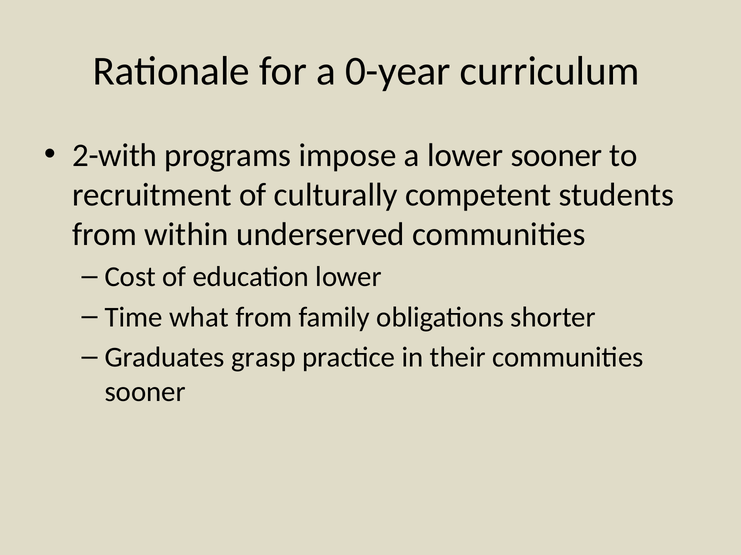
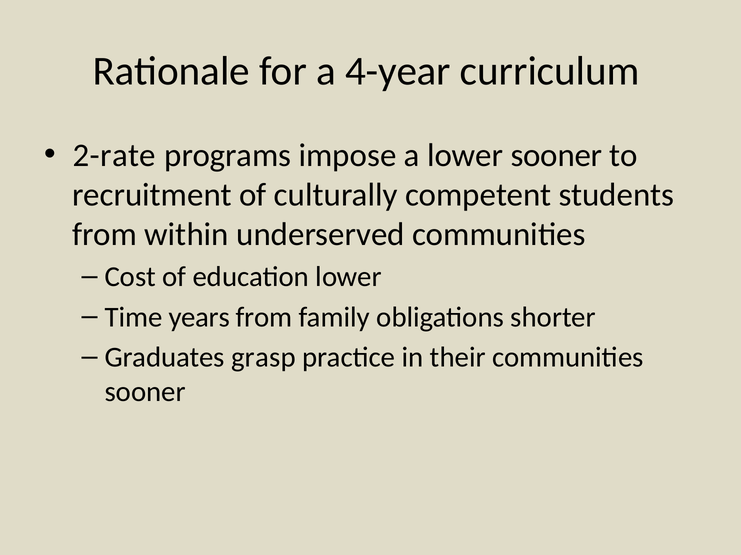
0-year: 0-year -> 4-year (398, 71)
2-with: 2-with -> 2-rate (114, 155)
what: what -> years (199, 317)
